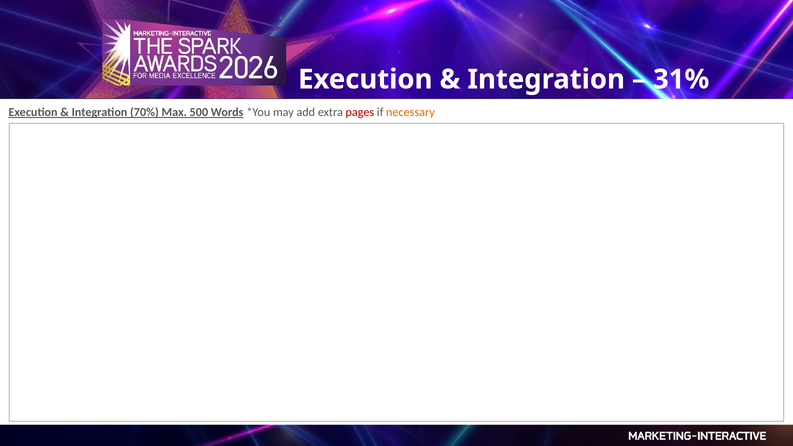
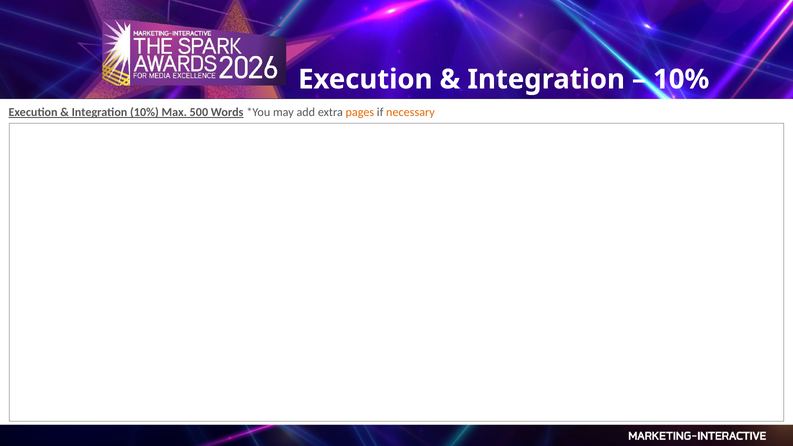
31%: 31% -> 10% (681, 79)
Integration 70%: 70% -> 10% (144, 112)
pages colour: red -> orange (360, 112)
